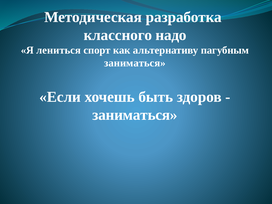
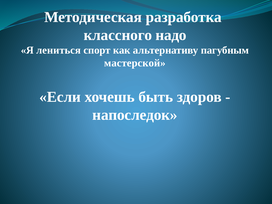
заниматься: заниматься -> мастерской (135, 63)
заниматься: заниматься -> напоследок (135, 115)
